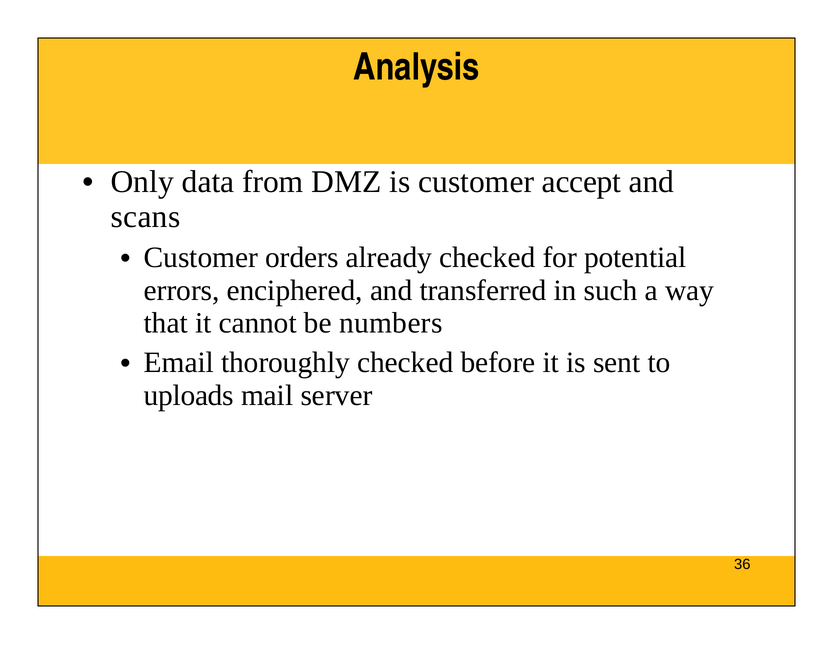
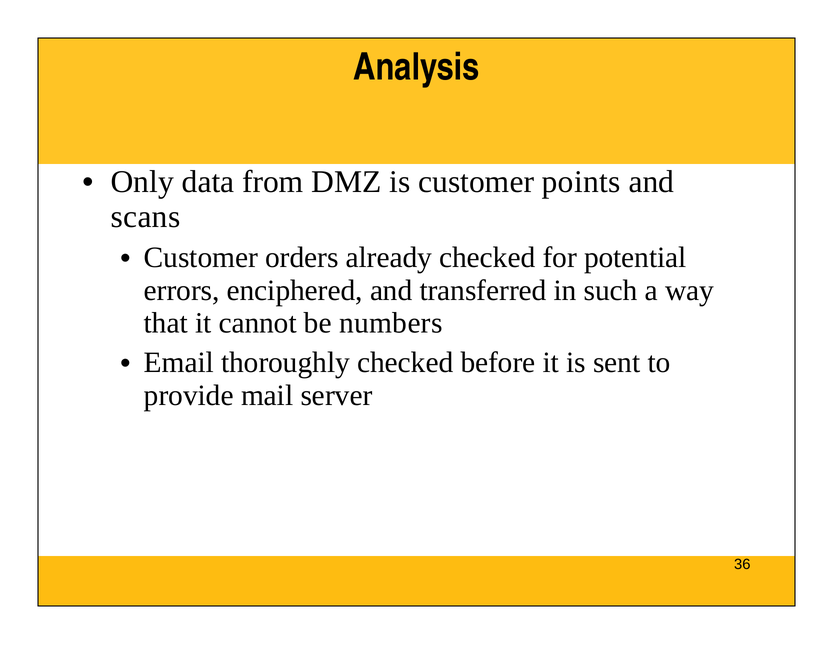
accept: accept -> points (581, 181)
uploads: uploads -> provide (189, 395)
